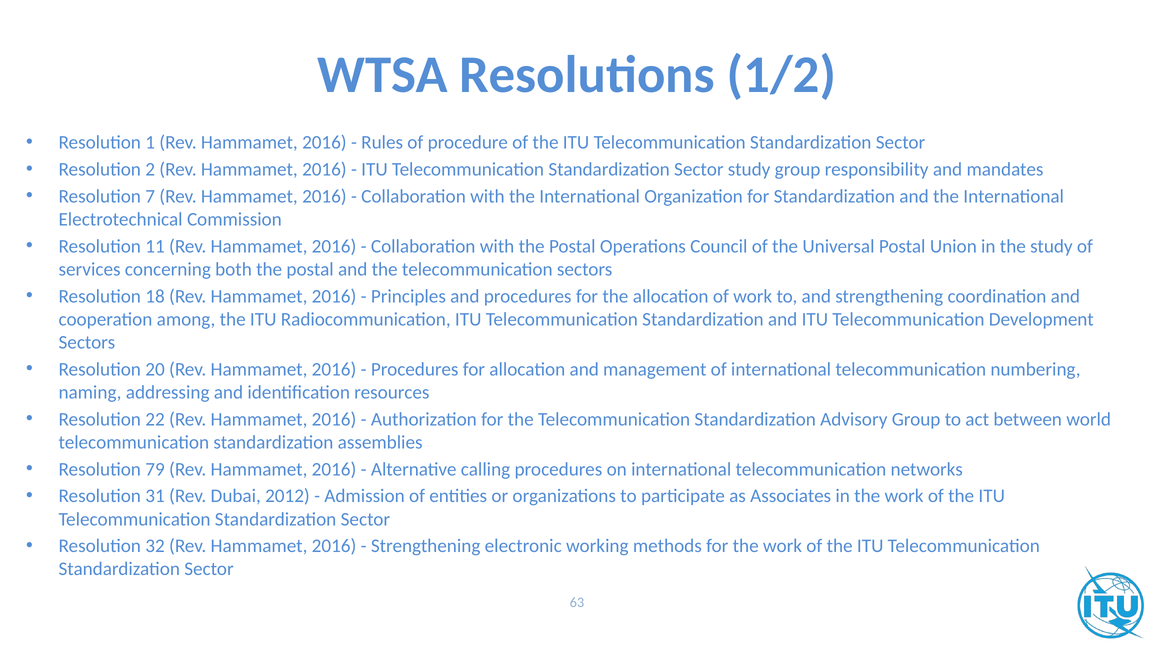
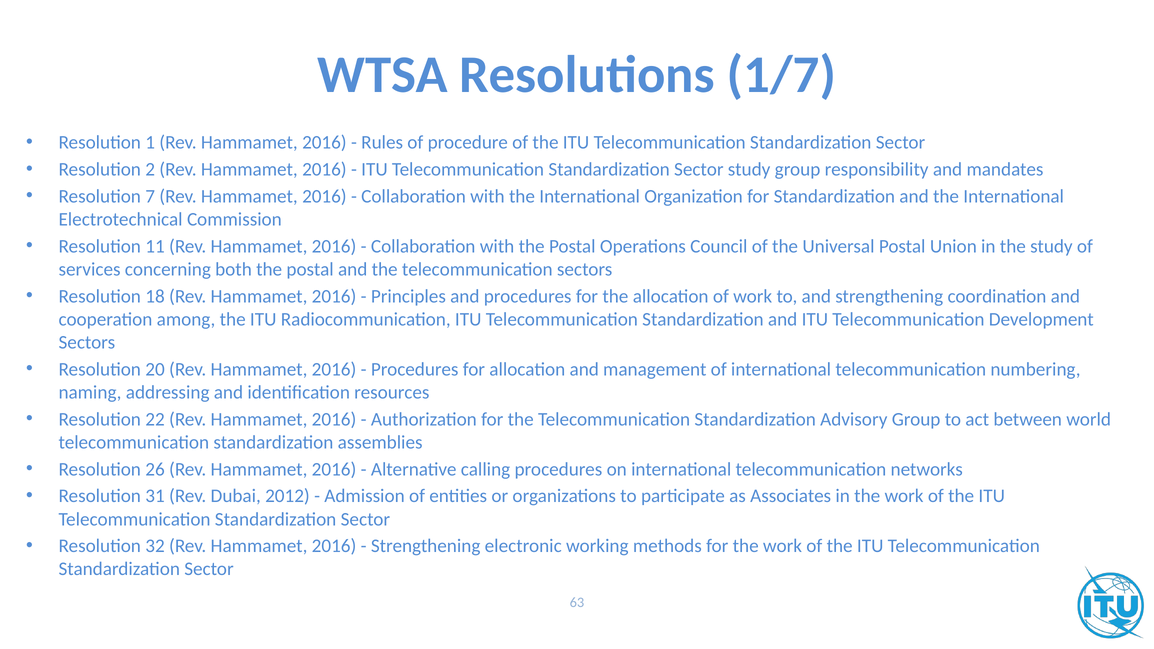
1/2: 1/2 -> 1/7 (781, 75)
79: 79 -> 26 (155, 469)
